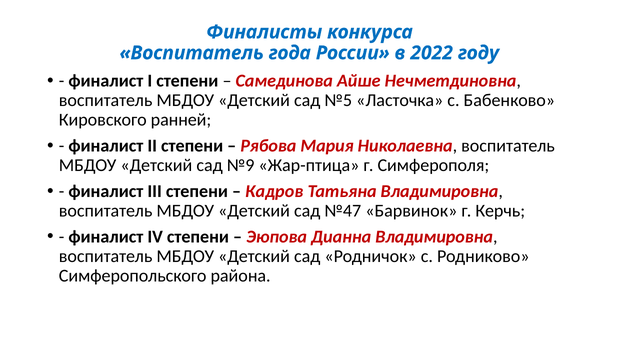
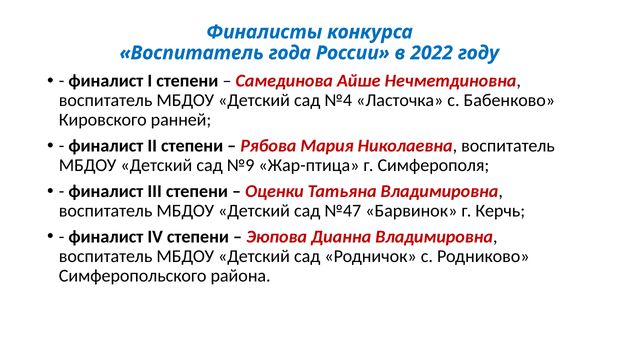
№5: №5 -> №4 (338, 100)
Кадров: Кадров -> Оценки (274, 191)
